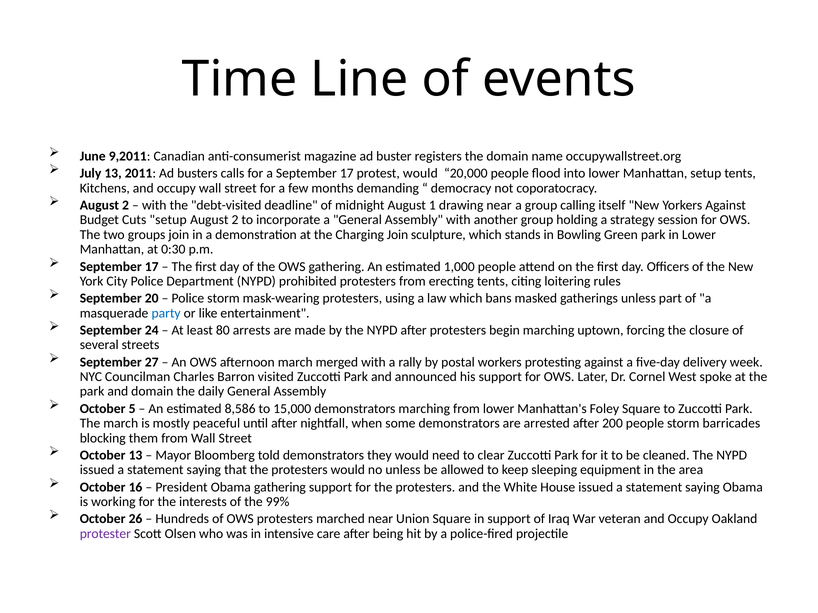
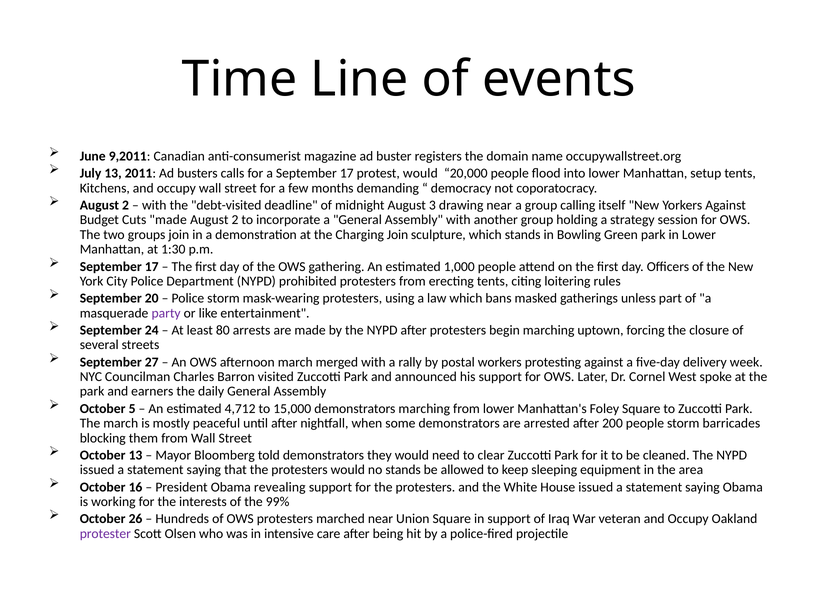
1: 1 -> 3 (432, 205)
Cuts setup: setup -> made (168, 220)
0:30: 0:30 -> 1:30 (173, 250)
party colour: blue -> purple (166, 313)
and domain: domain -> earners (152, 392)
8,586: 8,586 -> 4,712 (240, 409)
no unless: unless -> stands (403, 470)
Obama gathering: gathering -> revealing (280, 487)
